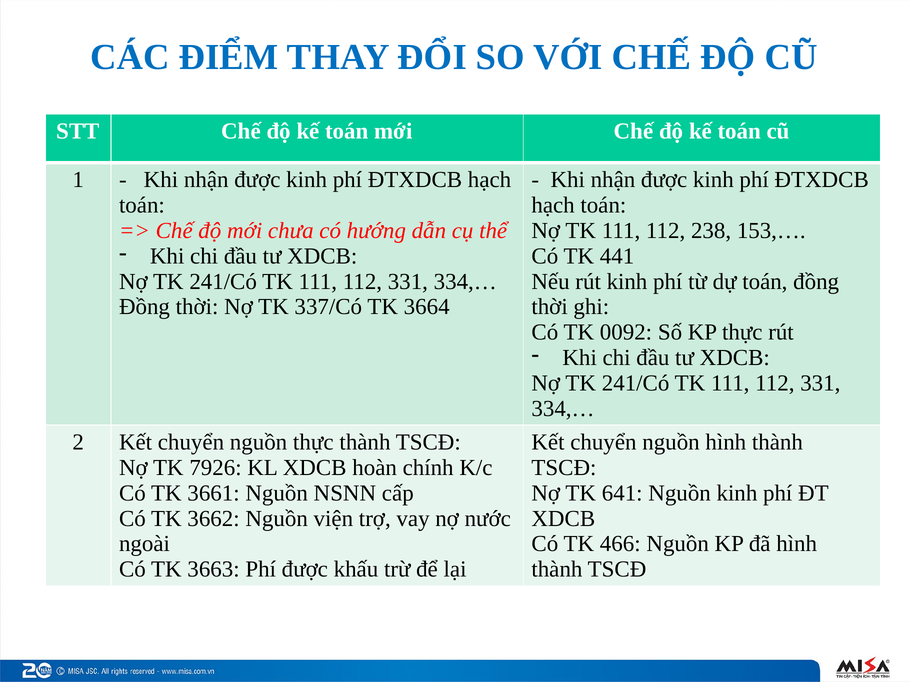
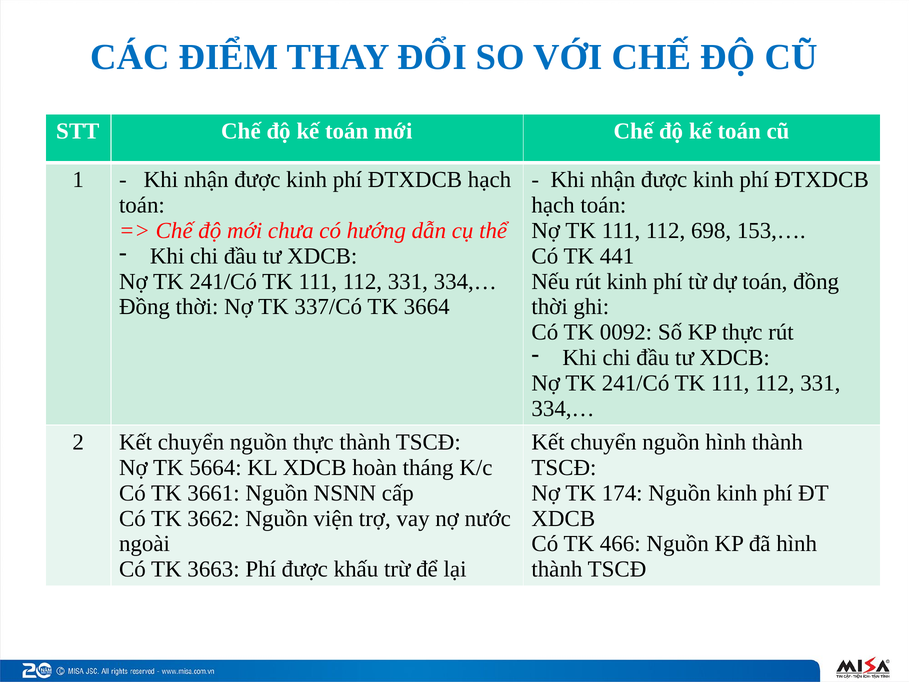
238: 238 -> 698 (711, 231)
7926: 7926 -> 5664 (215, 468)
chính: chính -> tháng (428, 468)
641: 641 -> 174 (622, 493)
